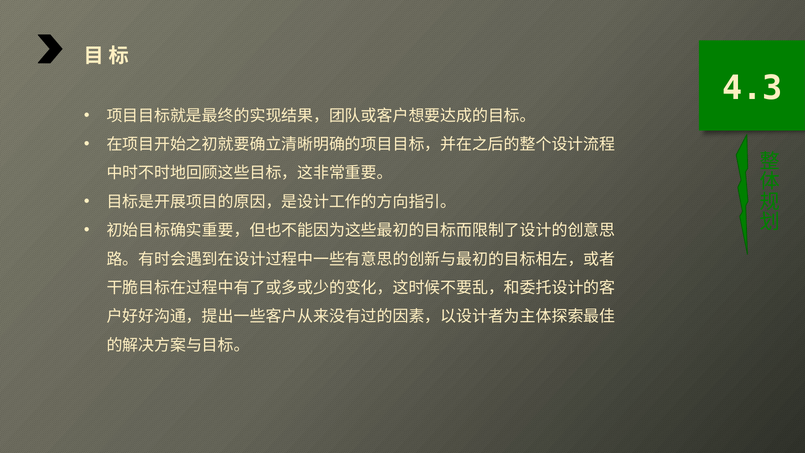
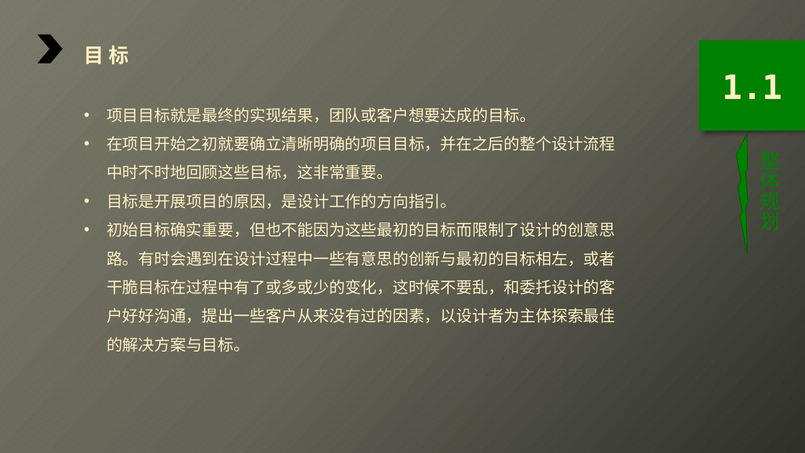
4.3: 4.3 -> 1.1 (752, 88)
